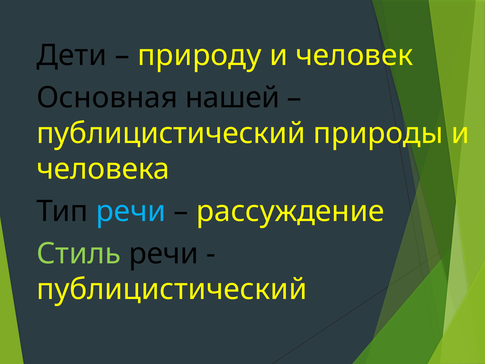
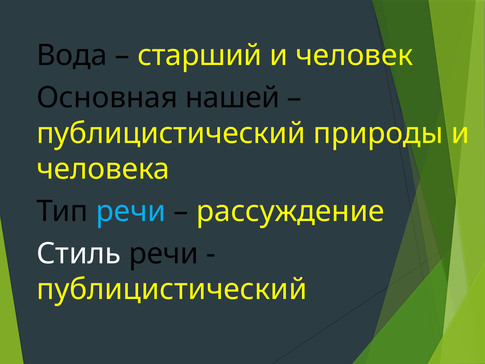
Дети: Дети -> Вода (72, 55)
природу: природу -> старший (200, 55)
Стиль colour: light green -> white (79, 254)
